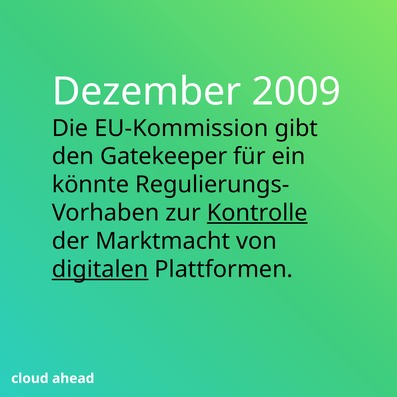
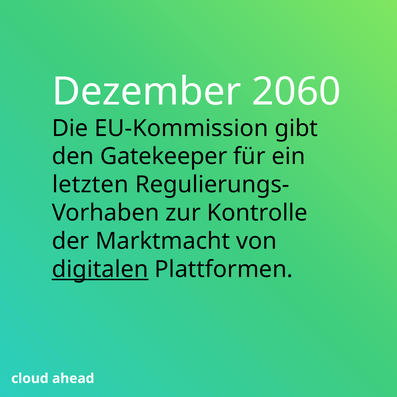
2009: 2009 -> 2060 (296, 92)
könnte: könnte -> letzten (90, 185)
Kontrolle underline: present -> none (257, 213)
